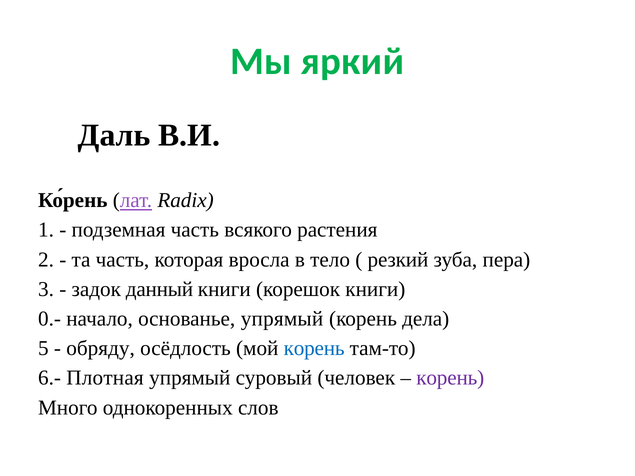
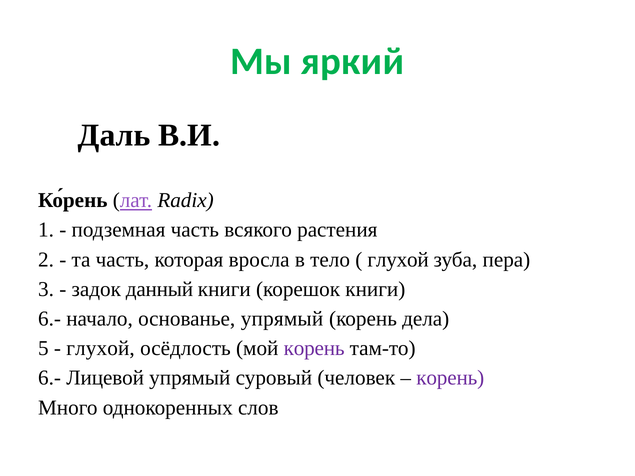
резкий: резкий -> глухой (398, 260)
0.-: 0.- -> 6.- (50, 319)
обряду: обряду -> глухой (101, 349)
корень colour: blue -> purple (314, 349)
Плотная: Плотная -> Лицевой (105, 378)
